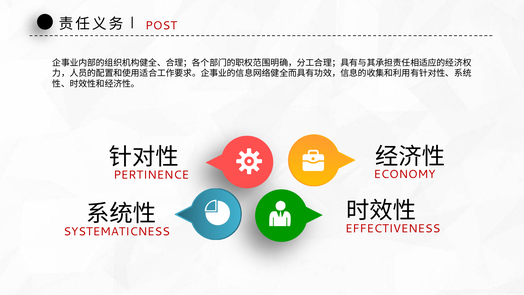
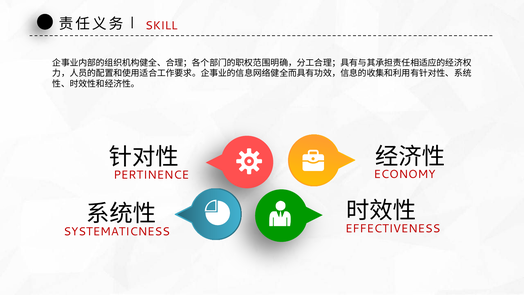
POST: POST -> SKILL (161, 26)
